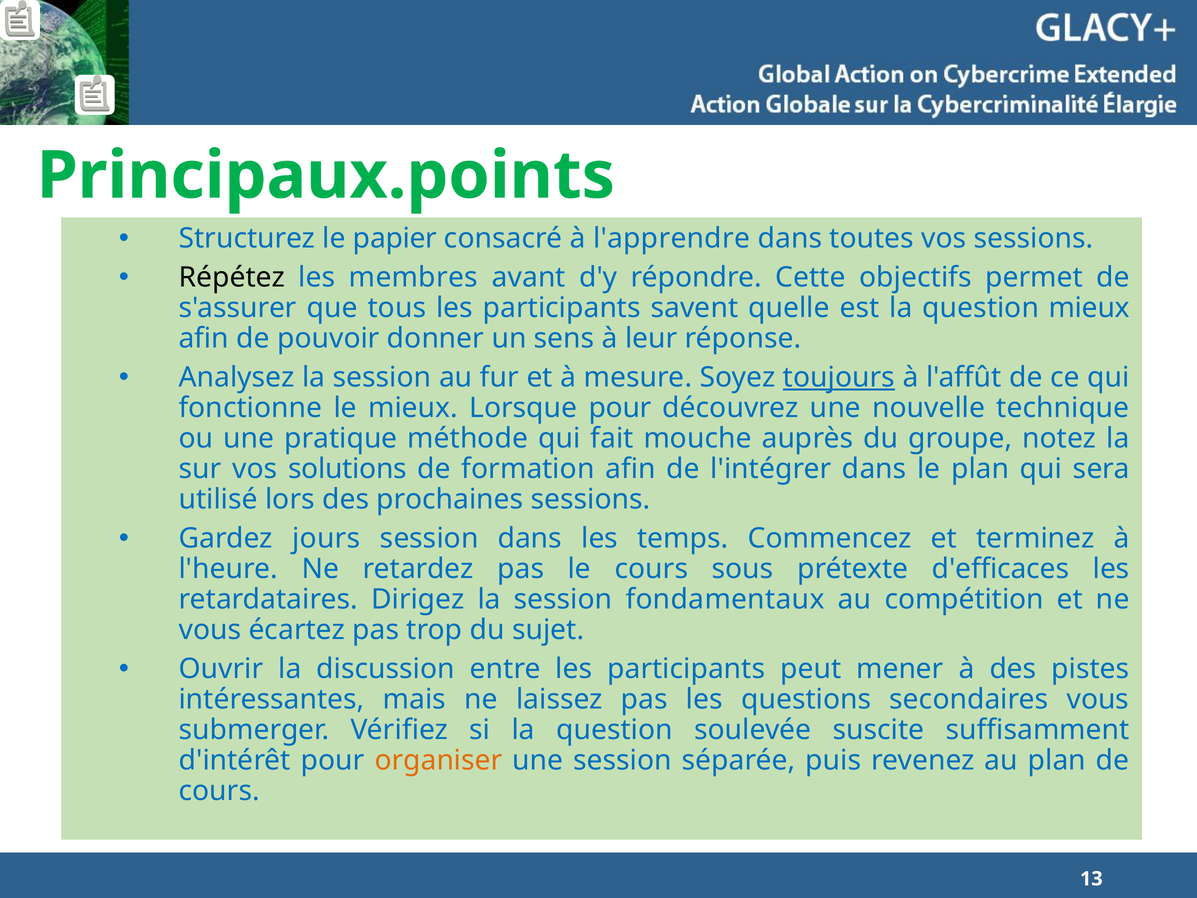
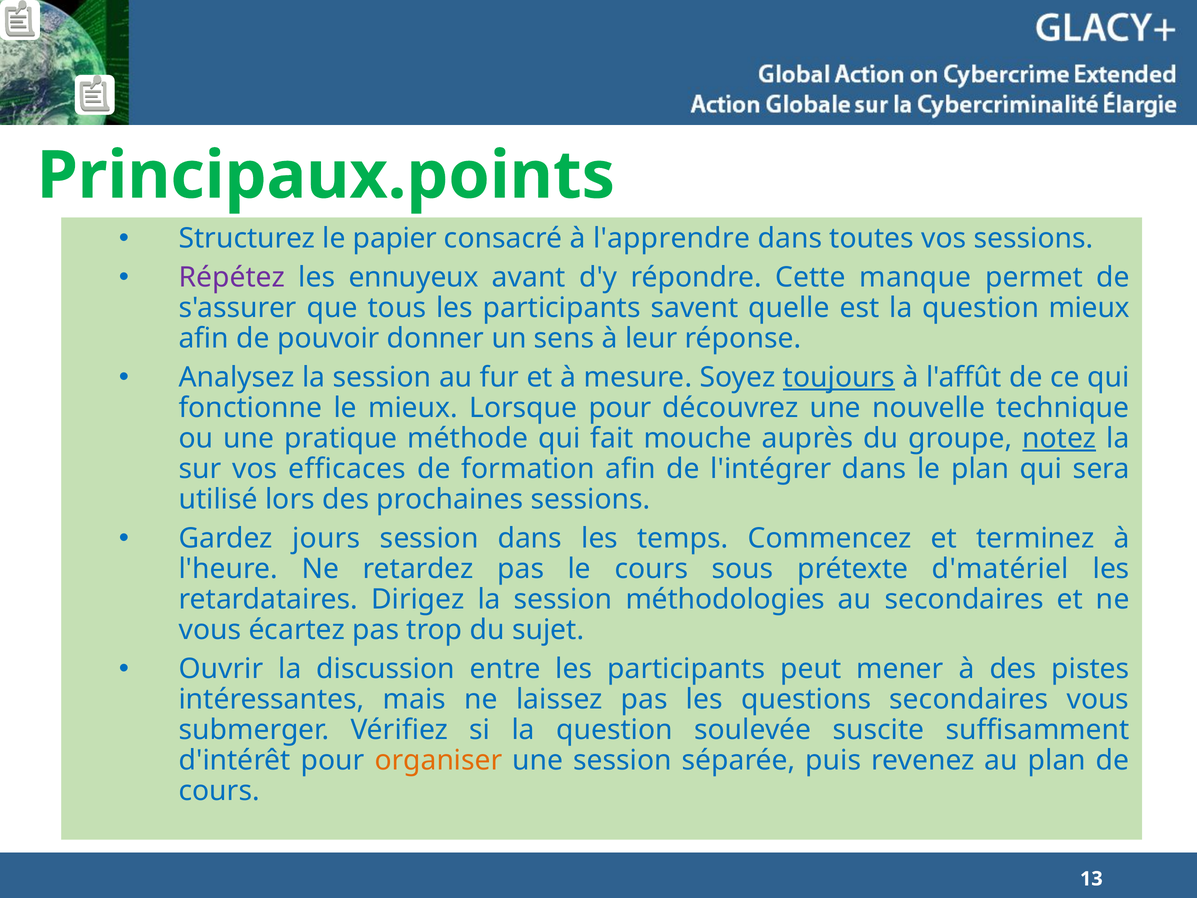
Répétez colour: black -> purple (232, 277)
membres: membres -> ennuyeux (414, 277)
objectifs: objectifs -> manque (915, 277)
notez underline: none -> present (1059, 438)
solutions: solutions -> efficaces (347, 469)
d'efficaces: d'efficaces -> d'matériel (1000, 569)
fondamentaux: fondamentaux -> méthodologies (725, 599)
au compétition: compétition -> secondaires (964, 599)
